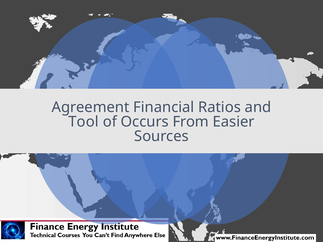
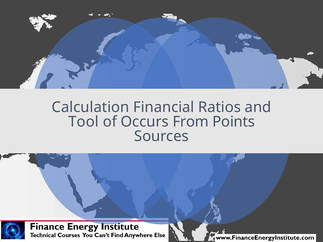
Agreement: Agreement -> Calculation (90, 107)
Easier: Easier -> Points (234, 122)
